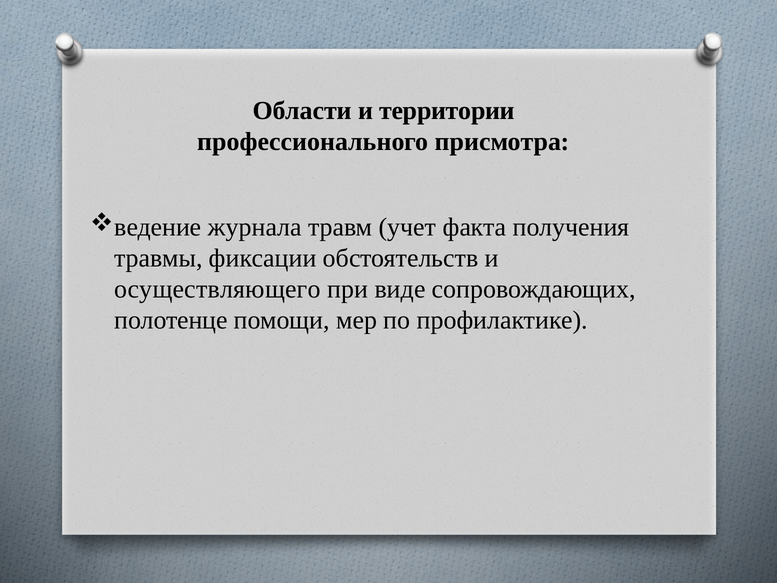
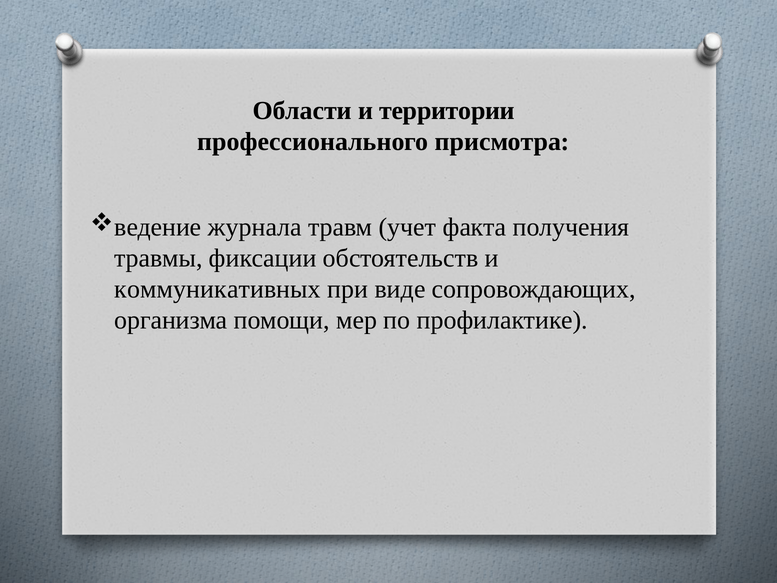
осуществляющего: осуществляющего -> коммуникативных (218, 289)
полотенце: полотенце -> организма (171, 320)
